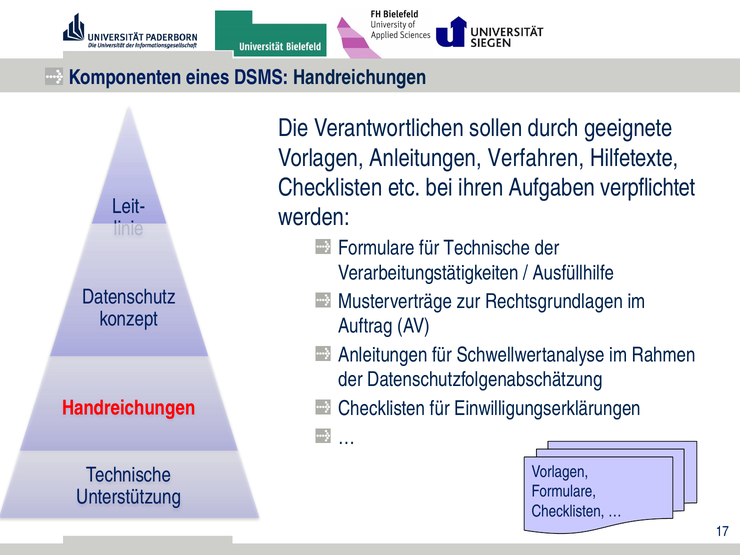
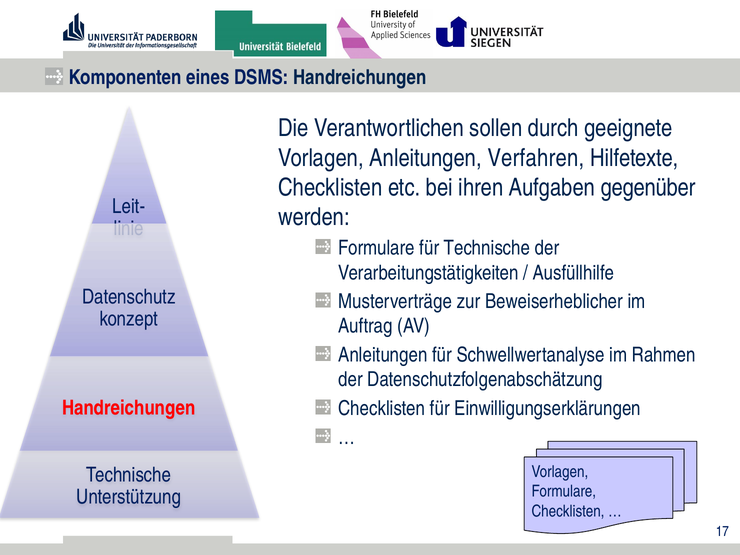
verpflichtet: verpflichtet -> gegenüber (648, 187)
Rechtsgrundlagen: Rechtsgrundlagen -> Beweiserheblicher (554, 302)
